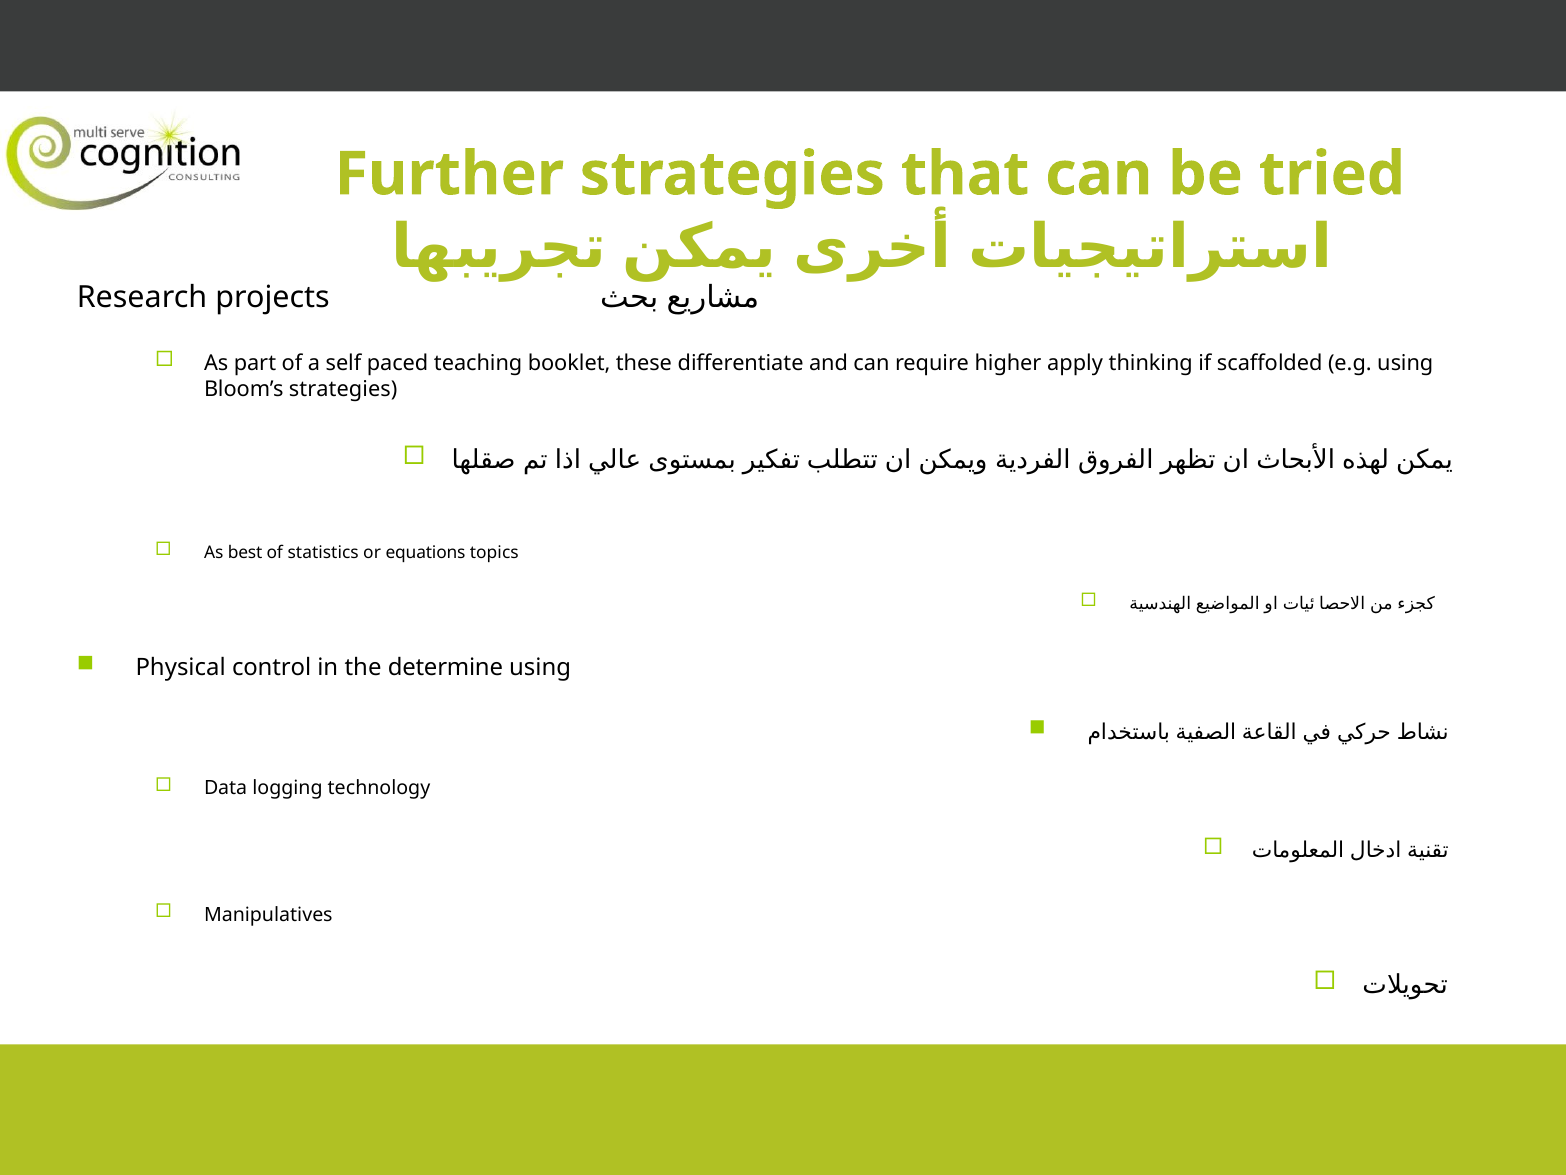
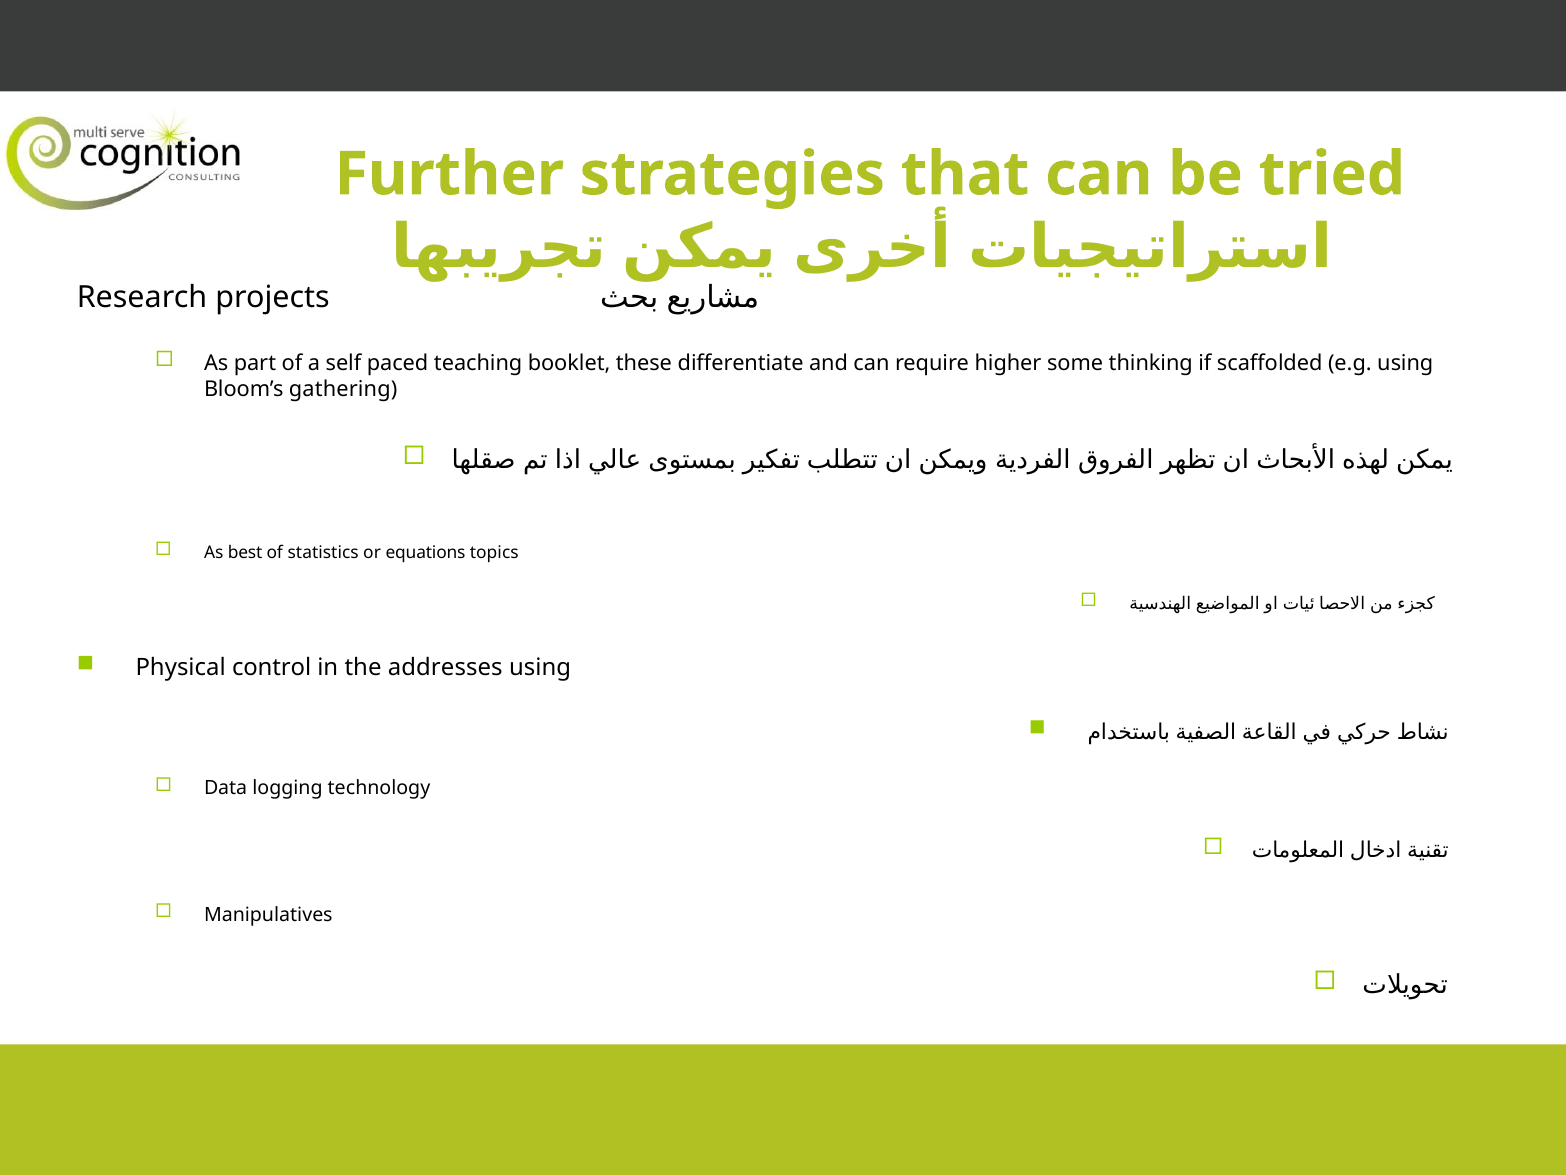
apply: apply -> some (1075, 363)
Bloom’s strategies: strategies -> gathering (343, 389)
determine: determine -> addresses (445, 667)
